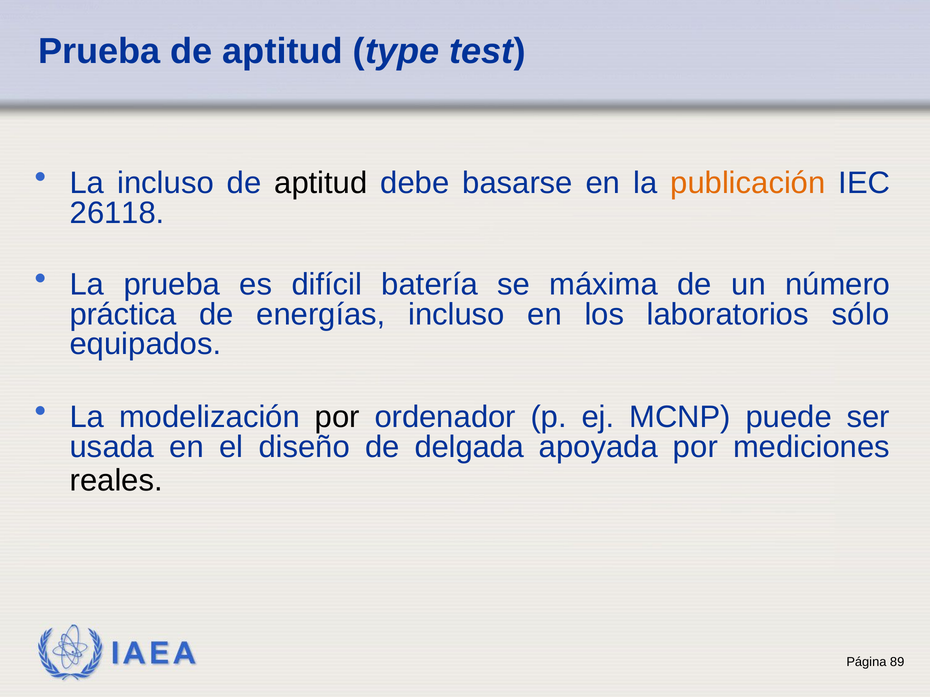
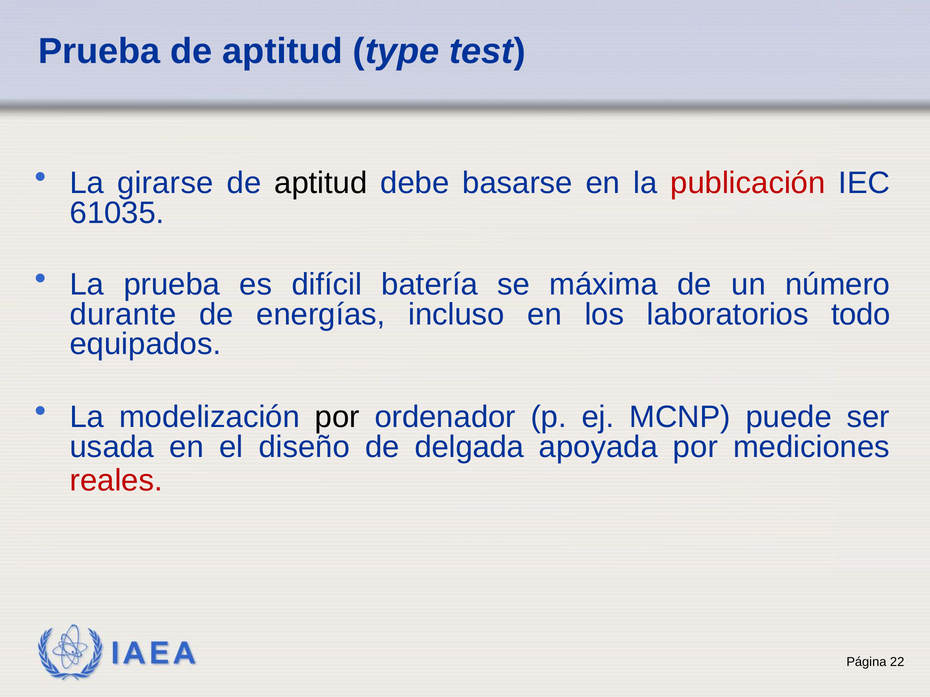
La incluso: incluso -> girarse (165, 183)
publicación colour: orange -> red (748, 183)
26118: 26118 -> 61035 (117, 213)
práctica: práctica -> durante (123, 315)
sólo: sólo -> todo (861, 315)
reales colour: black -> red (116, 481)
89: 89 -> 22 (897, 662)
